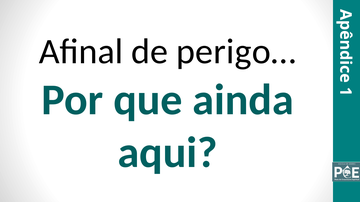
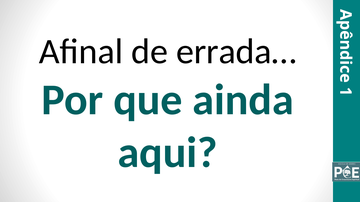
perigo…: perigo… -> errada… (236, 52)
